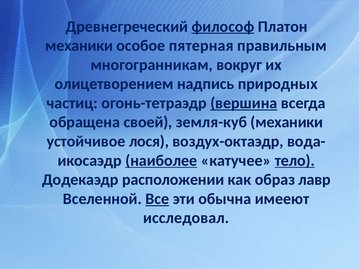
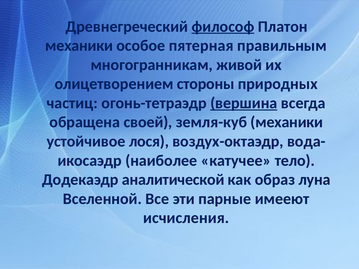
вокруг: вокруг -> живой (239, 65)
надпись: надпись -> стороны (206, 84)
наиболее underline: present -> none (161, 161)
тело underline: present -> none (295, 161)
расположении: расположении -> аналитической (173, 180)
лавр: лавр -> луна (315, 180)
Все underline: present -> none (157, 199)
обычна: обычна -> парные (225, 199)
исследовал: исследовал -> исчисления (186, 218)
